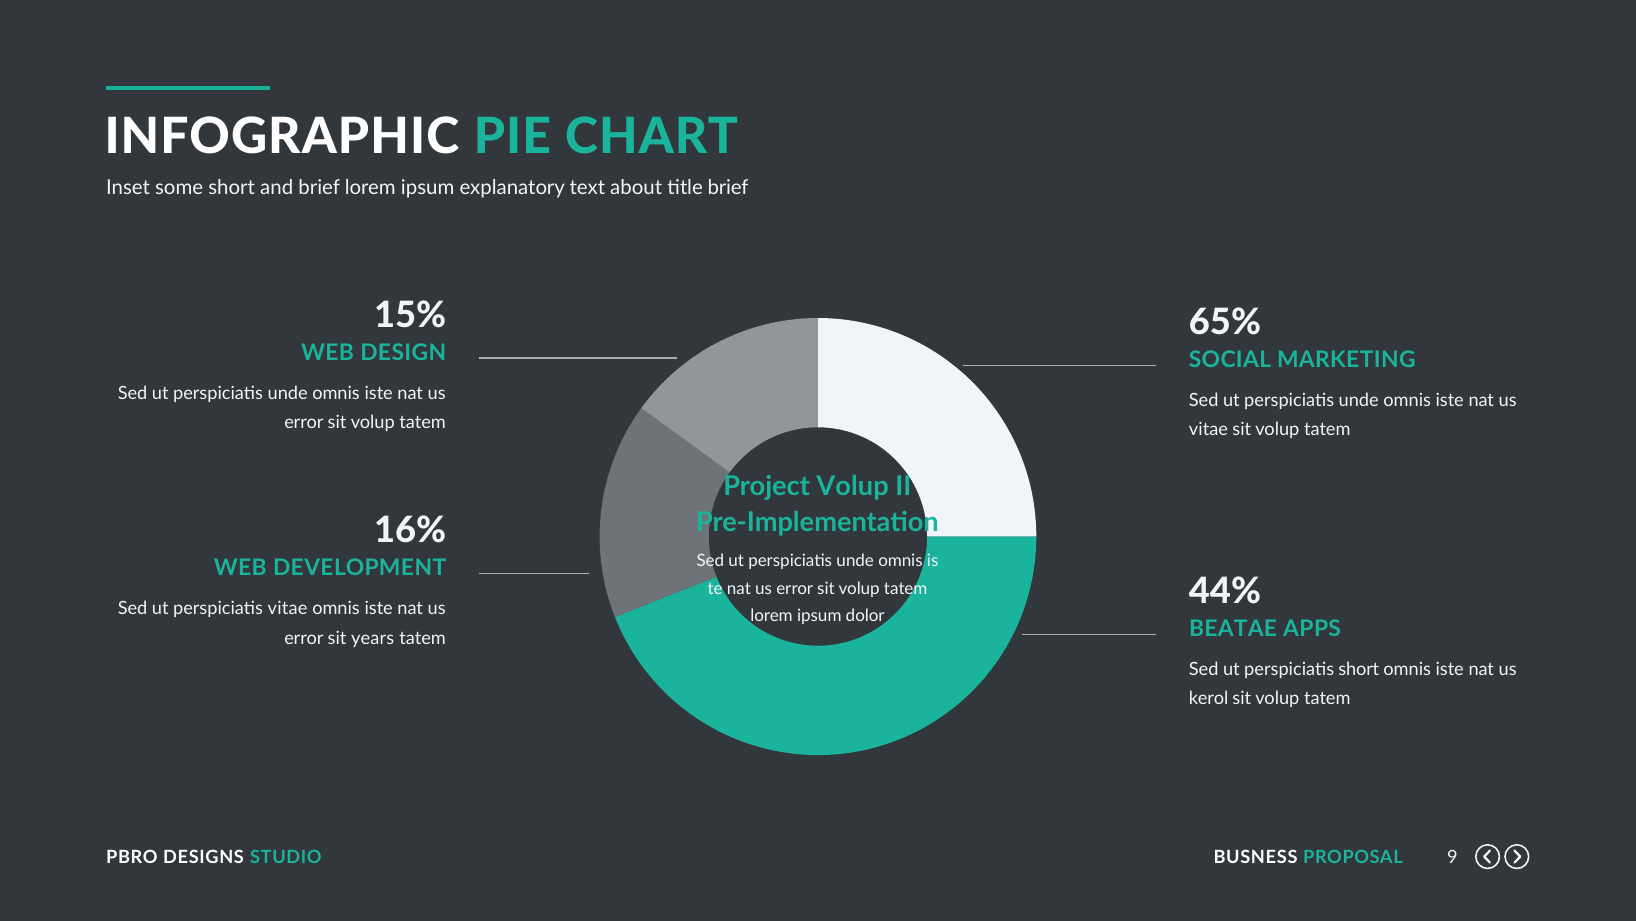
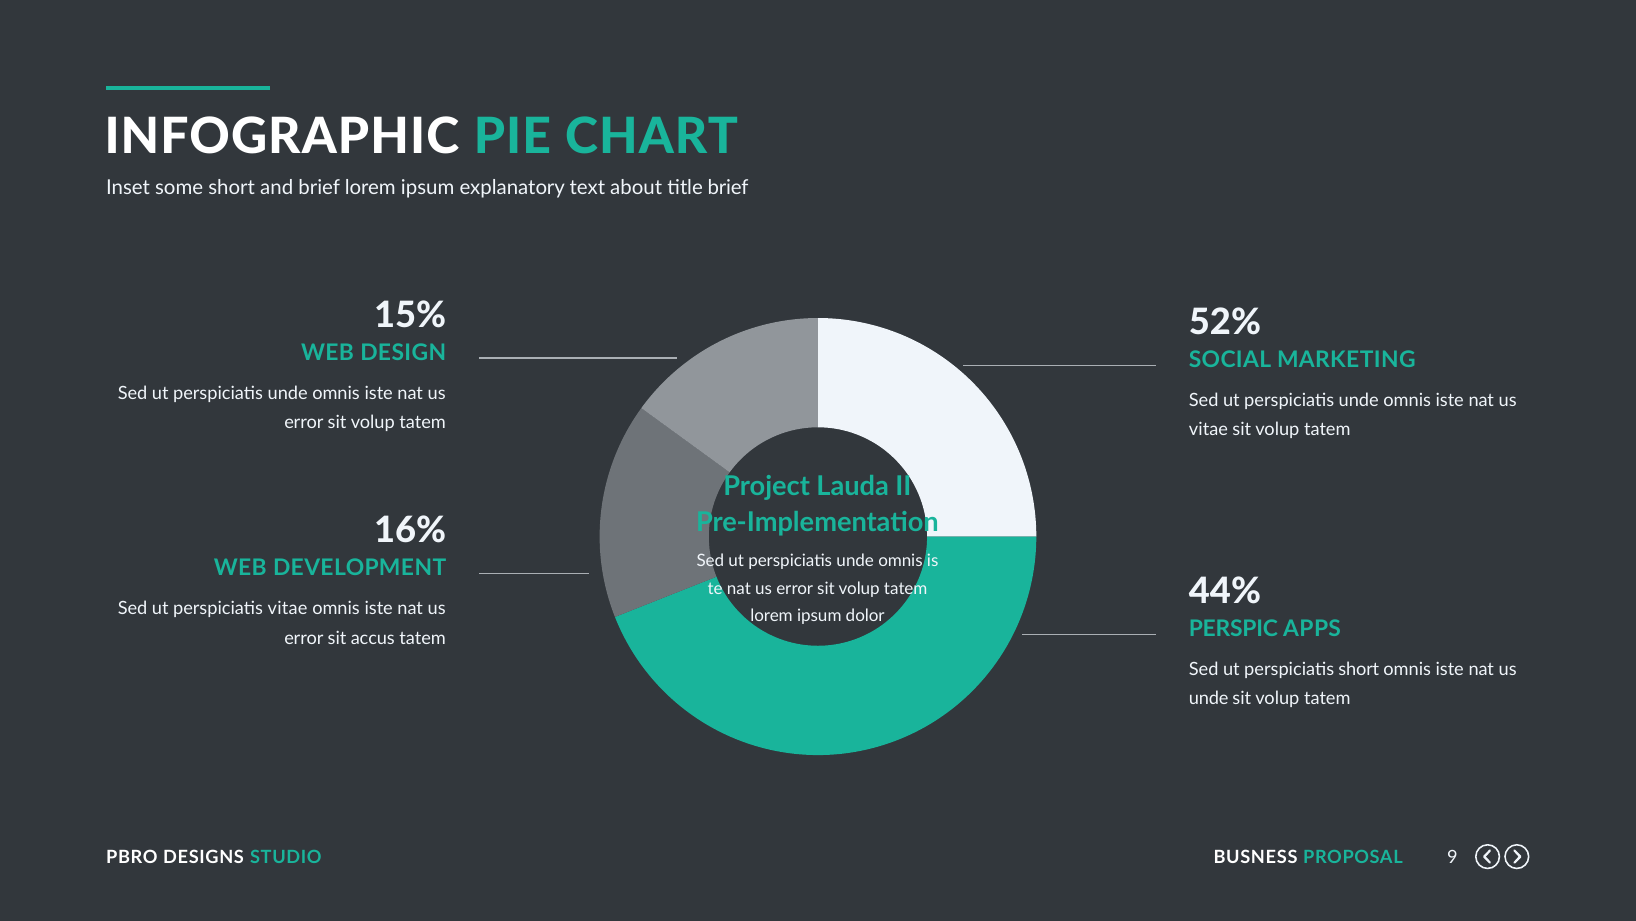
65%: 65% -> 52% (1225, 322)
Project Volup: Volup -> Lauda (853, 486)
BEATAE: BEATAE -> PERSPIC (1233, 628)
years: years -> accus (373, 638)
kerol: kerol -> unde (1209, 698)
